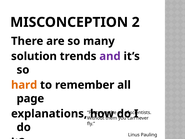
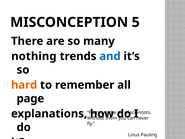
2: 2 -> 5 (136, 22)
solution: solution -> nothing (34, 56)
and colour: purple -> blue (110, 56)
